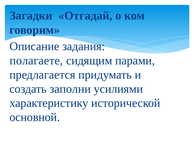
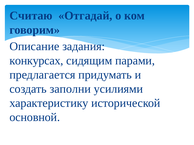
Загадки: Загадки -> Считаю (31, 16)
полагаете: полагаете -> конкурсах (36, 61)
